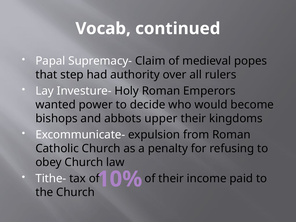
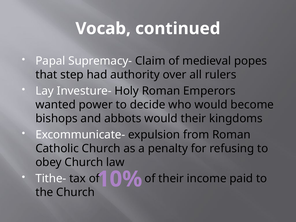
abbots upper: upper -> would (161, 119)
